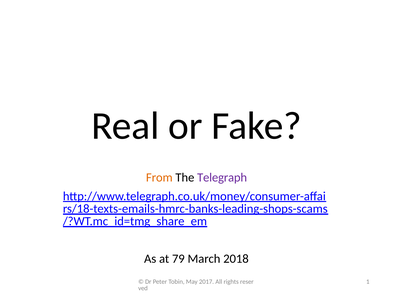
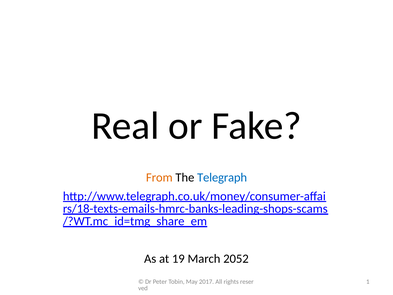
Telegraph colour: purple -> blue (222, 177)
79: 79 -> 19 (178, 258)
2018: 2018 -> 2052 (236, 258)
